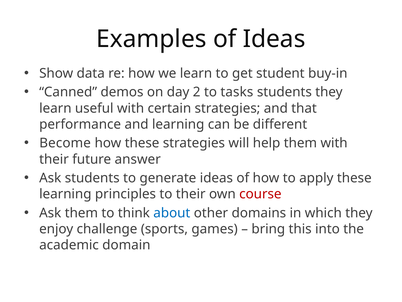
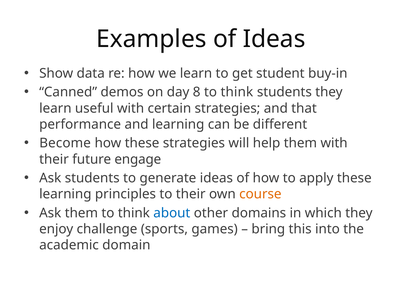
2: 2 -> 8 (197, 92)
tasks: tasks -> think (237, 92)
answer: answer -> engage (138, 159)
course colour: red -> orange (260, 194)
